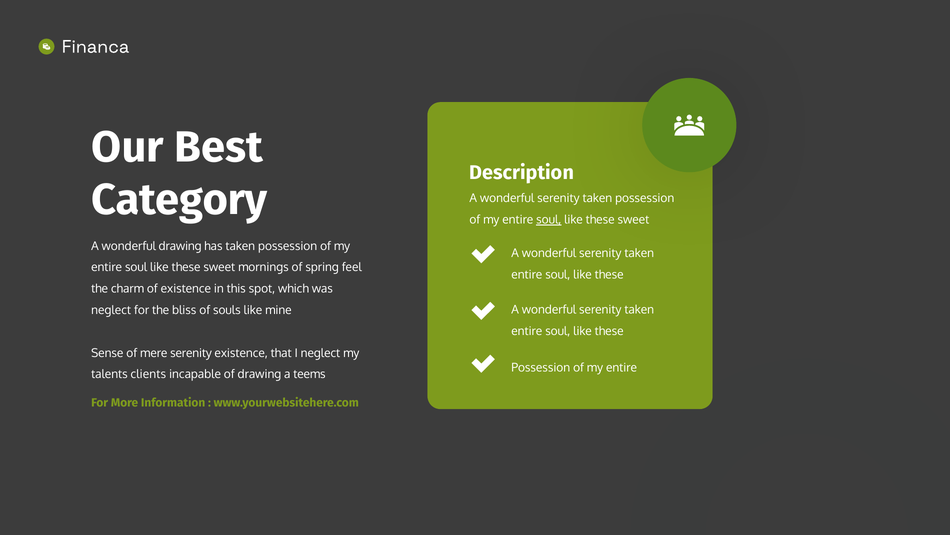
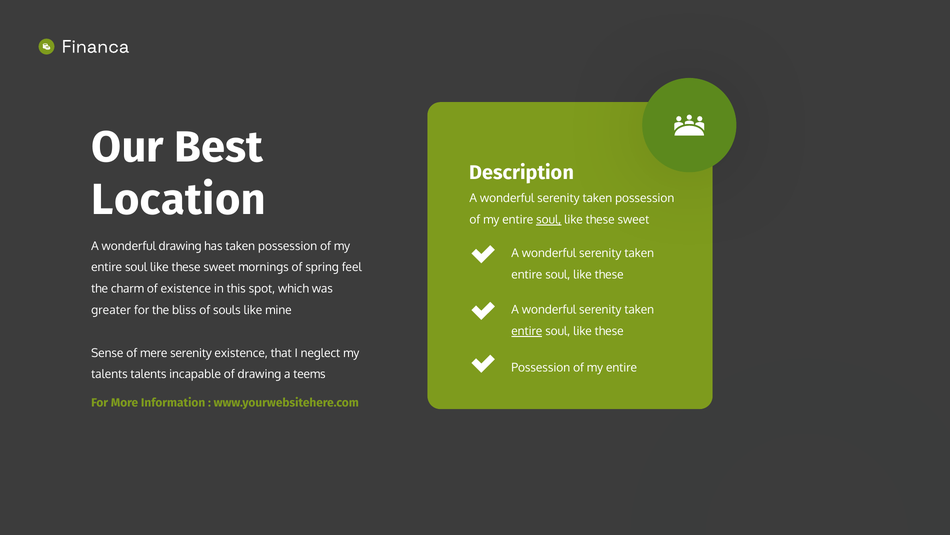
Category: Category -> Location (179, 200)
neglect: neglect -> greater (111, 310)
entire underline: none -> present (527, 331)
talents clients: clients -> talents (148, 374)
